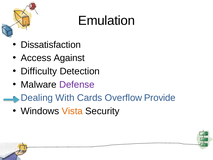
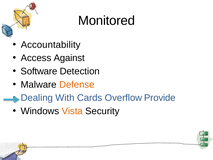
Emulation: Emulation -> Monitored (107, 21)
Dissatisfaction: Dissatisfaction -> Accountability (51, 45)
Difficulty: Difficulty -> Software (39, 71)
Defense colour: purple -> orange (77, 84)
